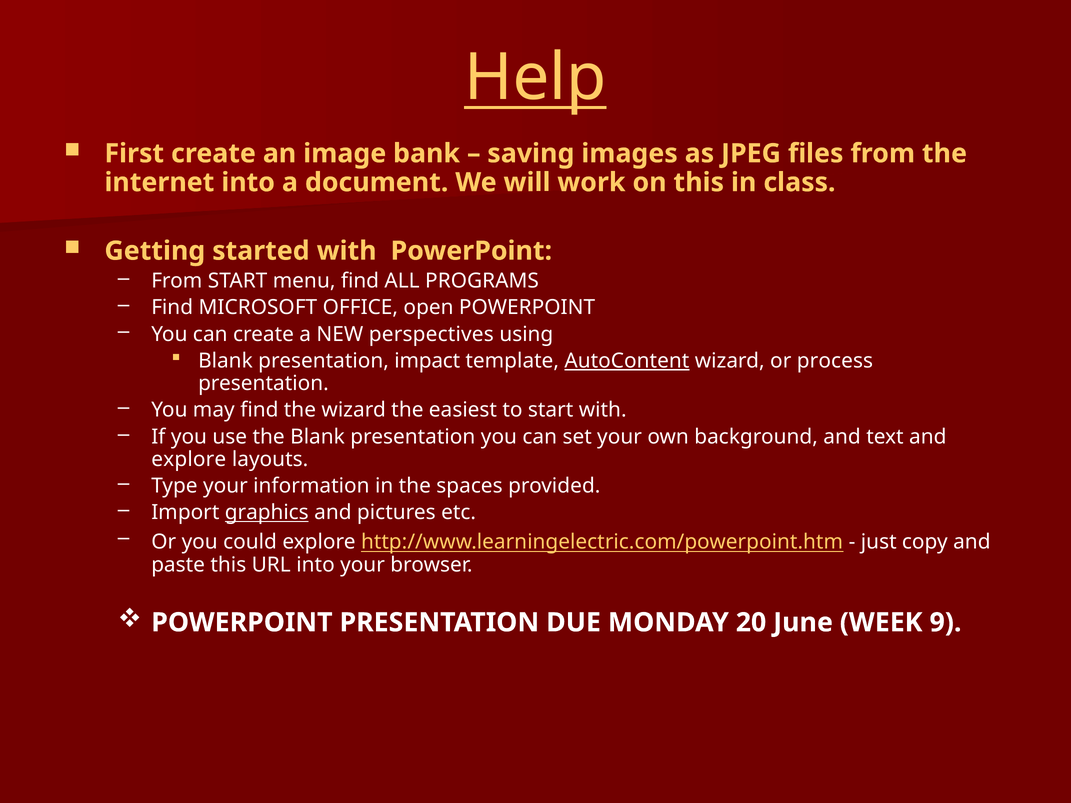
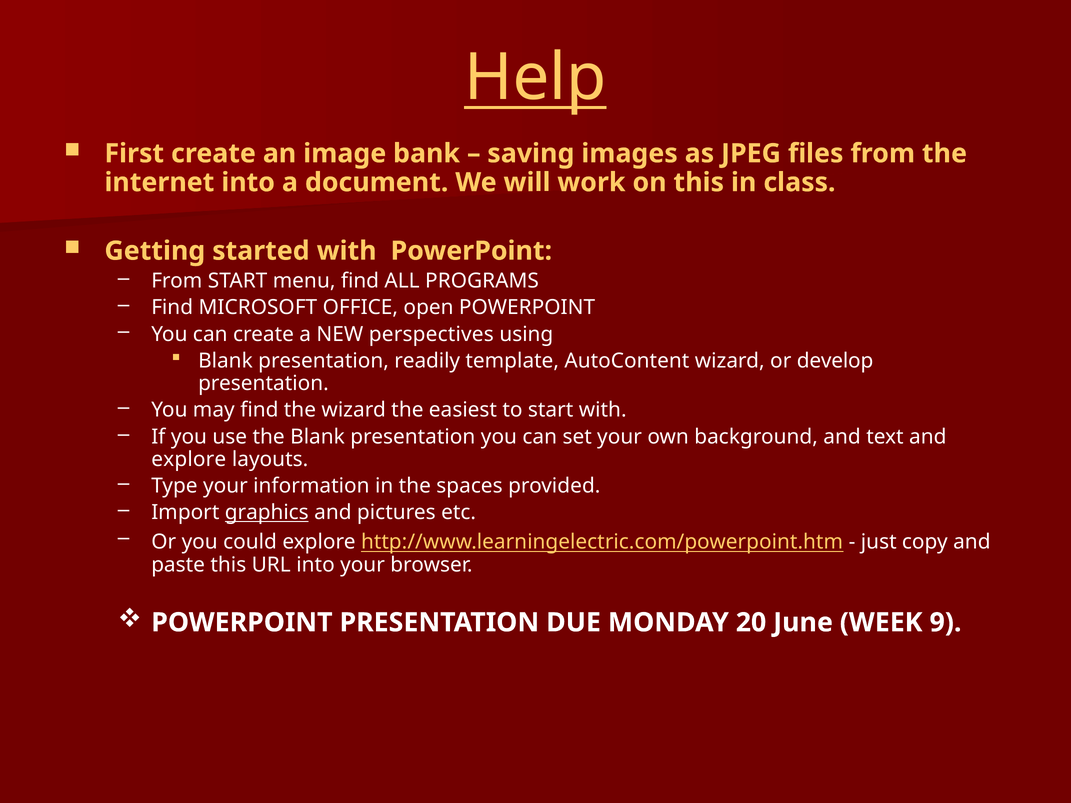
impact: impact -> readily (427, 361)
AutoContent underline: present -> none (627, 361)
process: process -> develop (835, 361)
